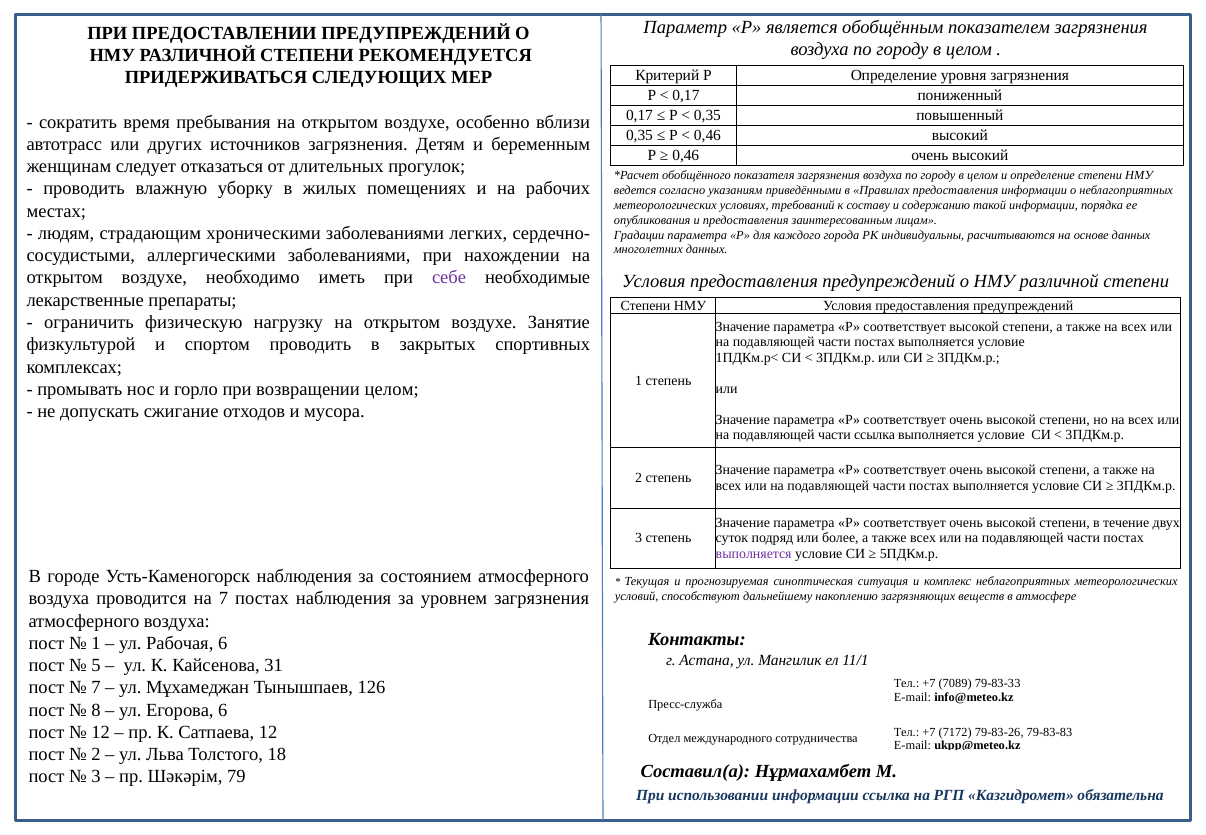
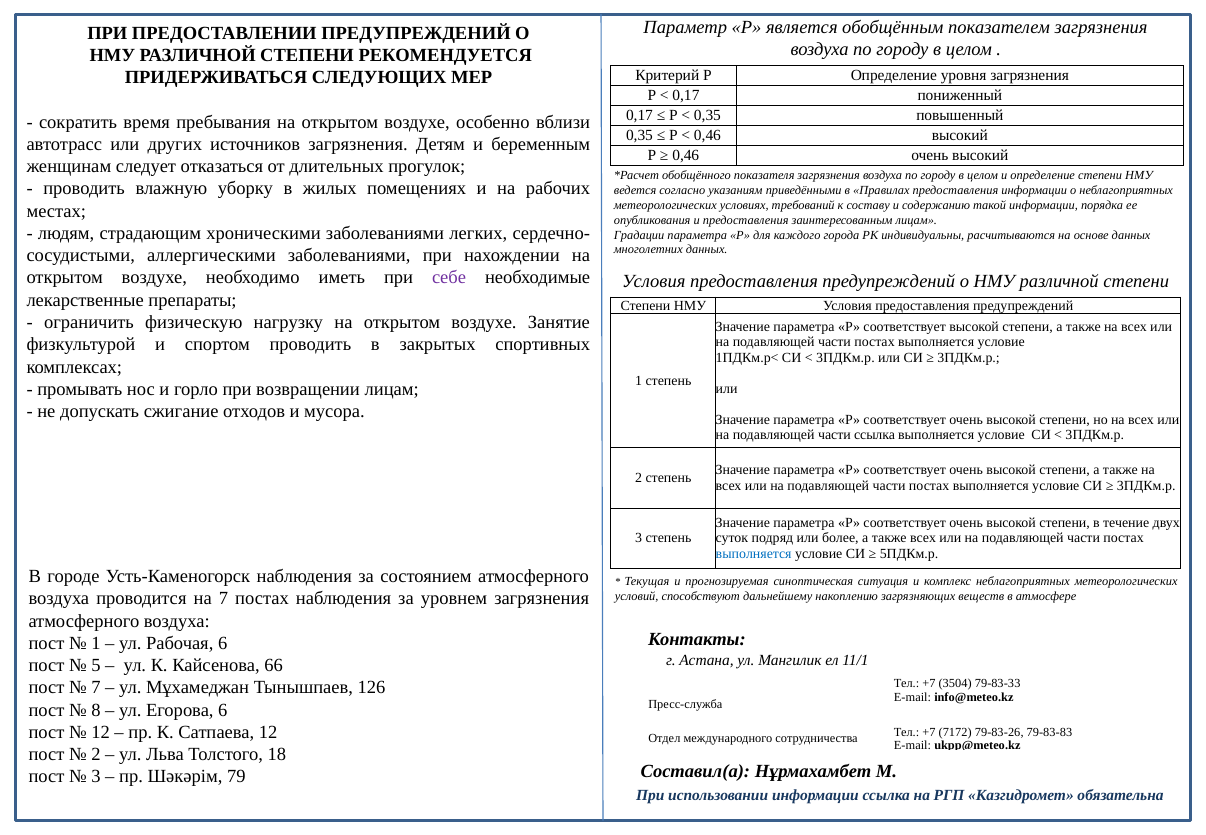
возвращении целом: целом -> лицам (392, 389)
выполняется colour: purple -> blue (754, 554)
31: 31 -> 66 (274, 665)
7089: 7089 -> 3504 (955, 684)
